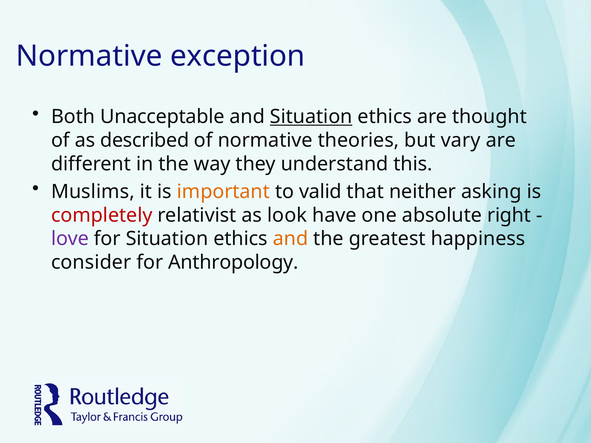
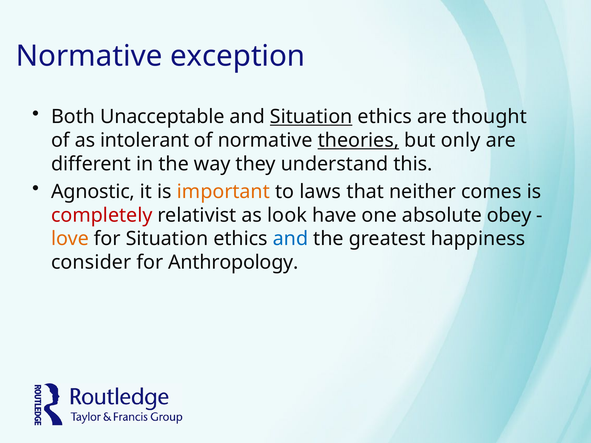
described: described -> intolerant (145, 140)
theories underline: none -> present (358, 140)
vary: vary -> only (461, 140)
Muslims: Muslims -> Agnostic (93, 192)
valid: valid -> laws (320, 192)
asking: asking -> comes (491, 192)
right: right -> obey (509, 215)
love colour: purple -> orange (70, 239)
and colour: orange -> blue (290, 239)
